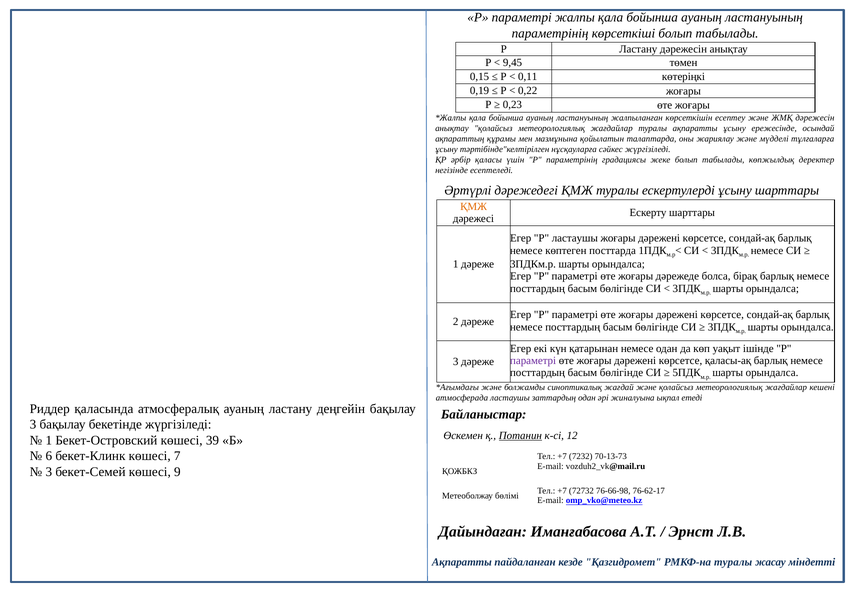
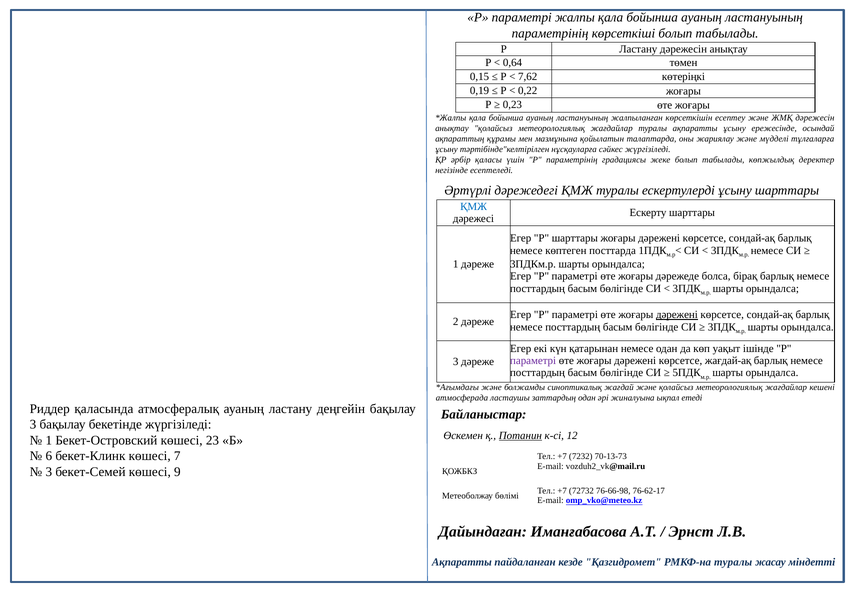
9,45: 9,45 -> 0,64 (513, 63)
0,11: 0,11 -> 7,62 (528, 77)
ҚМЖ colour: orange -> blue (474, 207)
Р ластаушы: ластаушы -> шарттары (575, 238)
дәрежені underline: none -> present (677, 315)
қаласы-ақ: қаласы-ақ -> жағдай-ақ (728, 361)
39: 39 -> 23 (212, 440)
